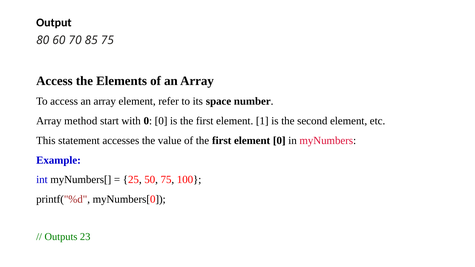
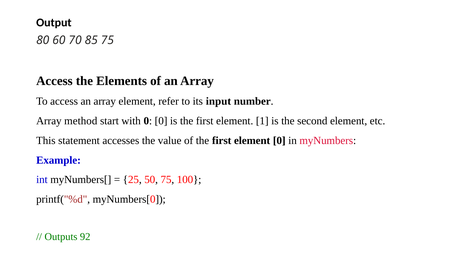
space: space -> input (218, 101)
23: 23 -> 92 (85, 237)
